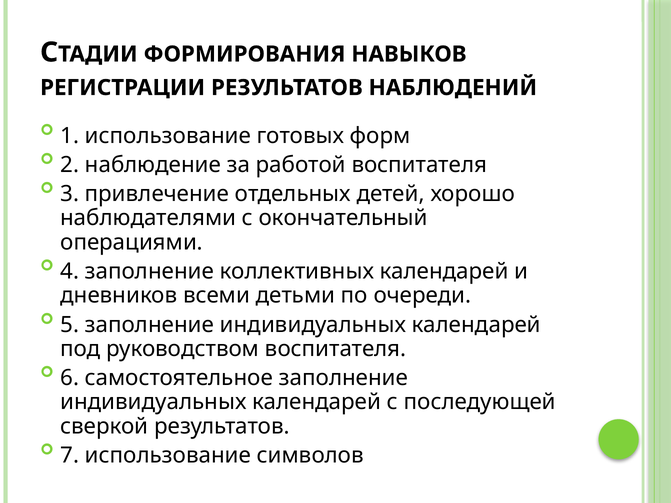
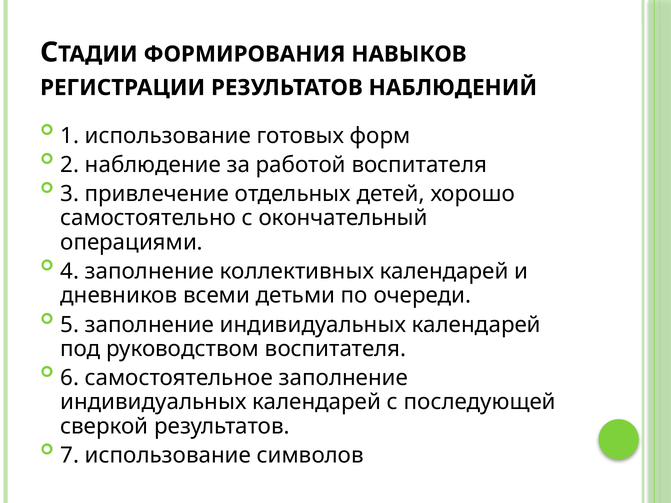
наблюдателями: наблюдателями -> самостоятельно (148, 218)
